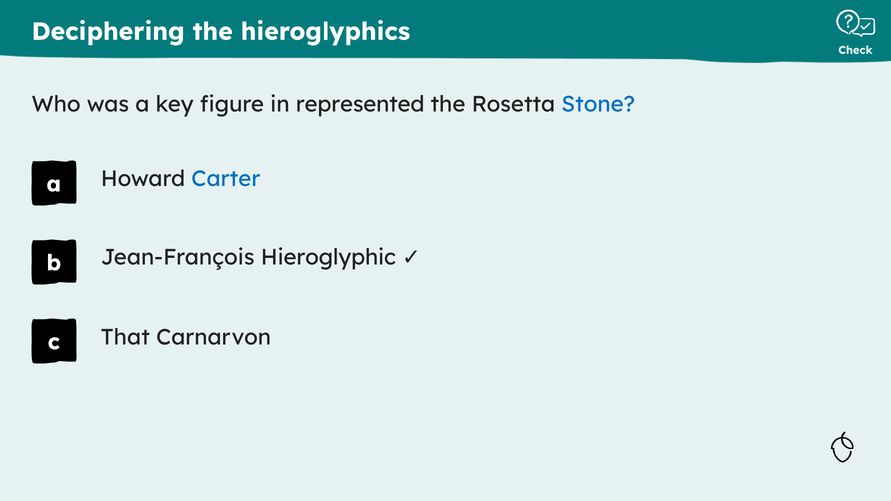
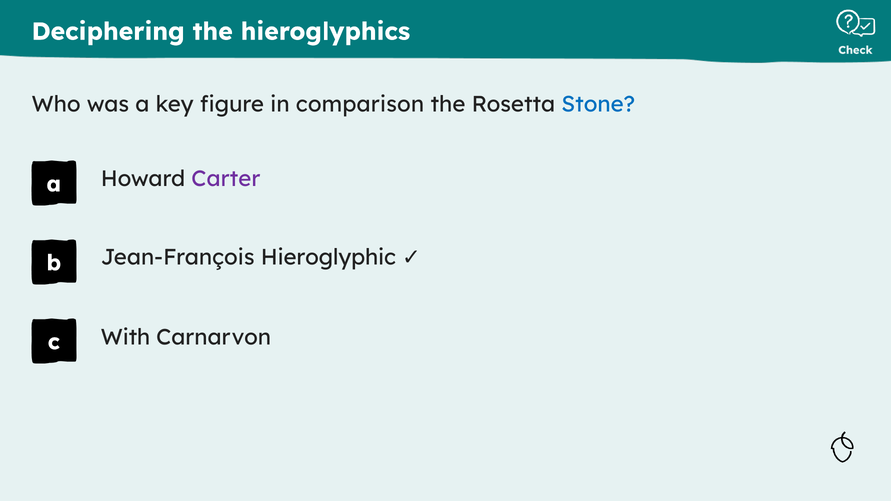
represented: represented -> comparison (360, 104)
Carter colour: blue -> purple (226, 179)
That: That -> With (125, 337)
